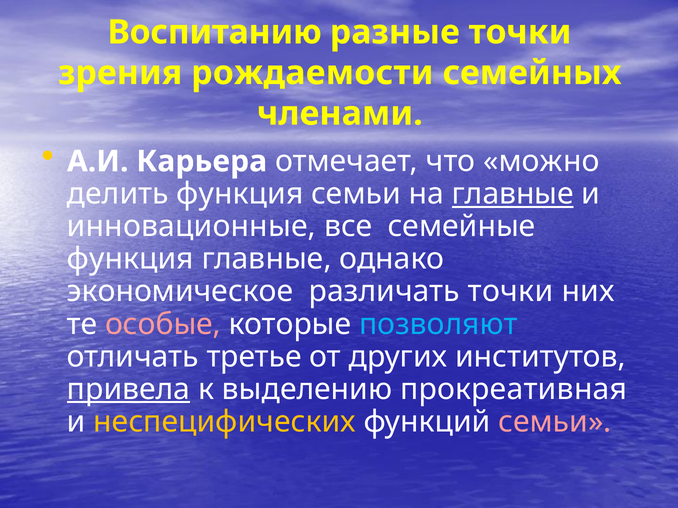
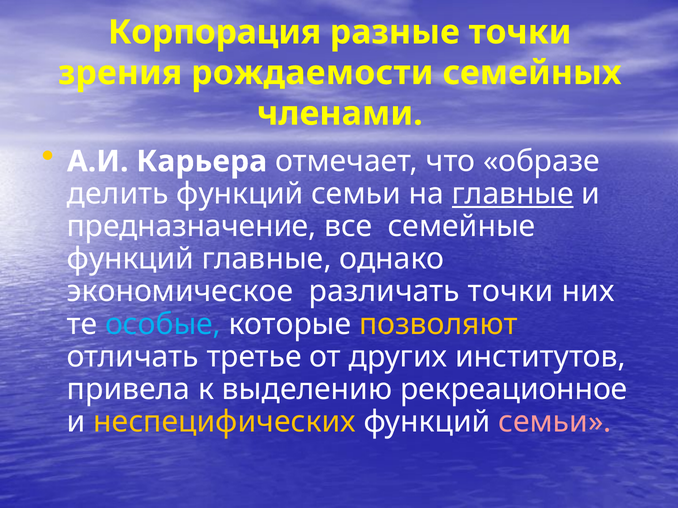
Воспитанию: Воспитанию -> Корпорация (215, 32)
можно: можно -> образе (542, 162)
делить функция: функция -> функций (240, 194)
инновационные: инновационные -> предназначение (192, 227)
функция: функция -> функций (130, 259)
особые colour: pink -> light blue (163, 324)
позволяют colour: light blue -> yellow (439, 324)
привела underline: present -> none (129, 390)
прокреативная: прокреативная -> рекреационное (514, 390)
